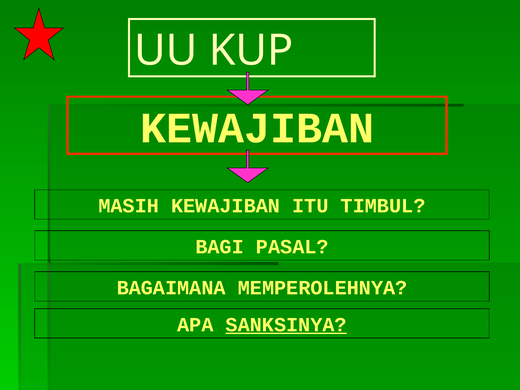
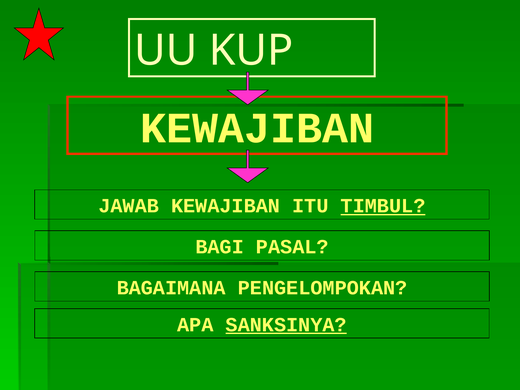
MASIH: MASIH -> JAWAB (129, 206)
TIMBUL underline: none -> present (383, 206)
MEMPEROLEHNYA: MEMPEROLEHNYA -> PENGELOMPOKAN (323, 288)
